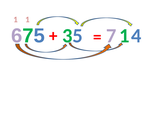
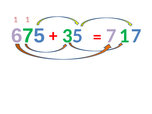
4: 4 -> 7 (136, 36)
